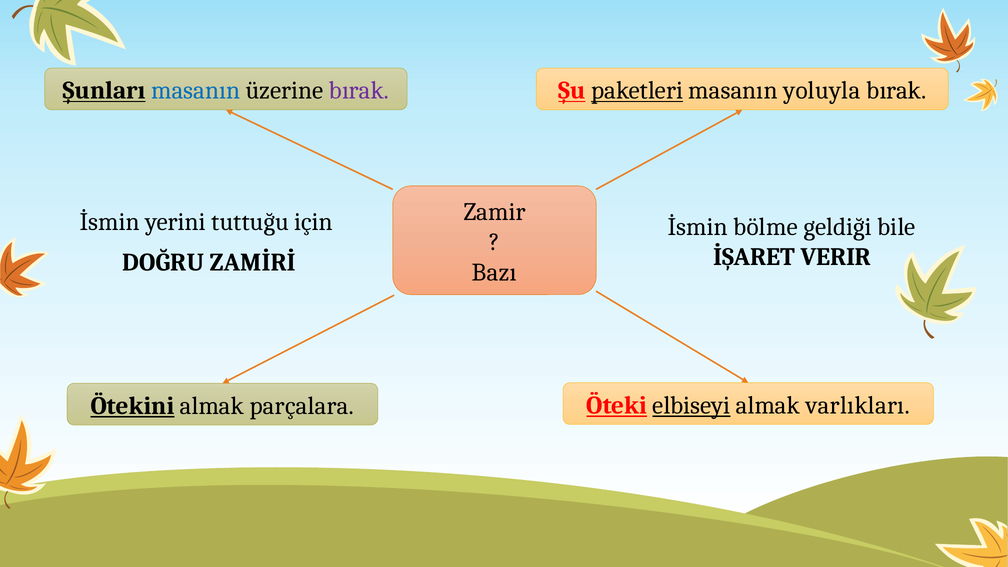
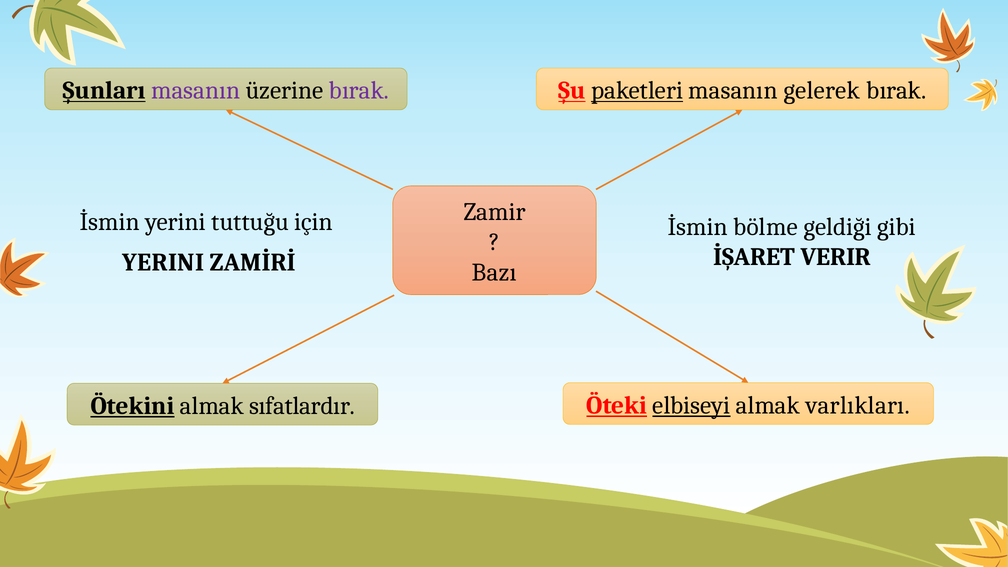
masanın colour: blue -> purple (196, 91)
yoluyla: yoluyla -> gelerek (822, 91)
bile: bile -> gibi (896, 227)
DOĞRU: DOĞRU -> YERINI (163, 262)
parçalara: parçalara -> sıfatlardır (302, 406)
